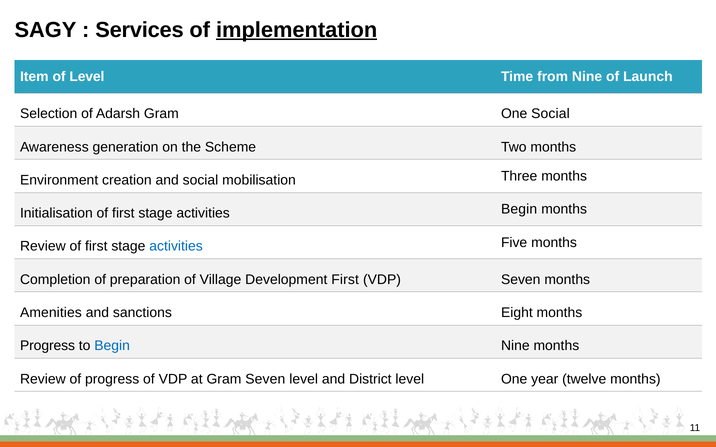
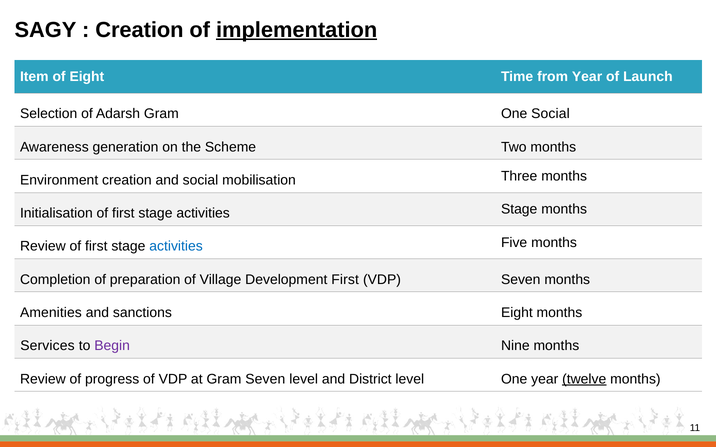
Services: Services -> Creation (139, 30)
of Level: Level -> Eight (87, 77)
from Nine: Nine -> Year (587, 77)
activities Begin: Begin -> Stage (519, 210)
Progress: Progress -> Services (47, 346)
Begin colour: blue -> purple (112, 346)
twelve underline: none -> present (584, 379)
